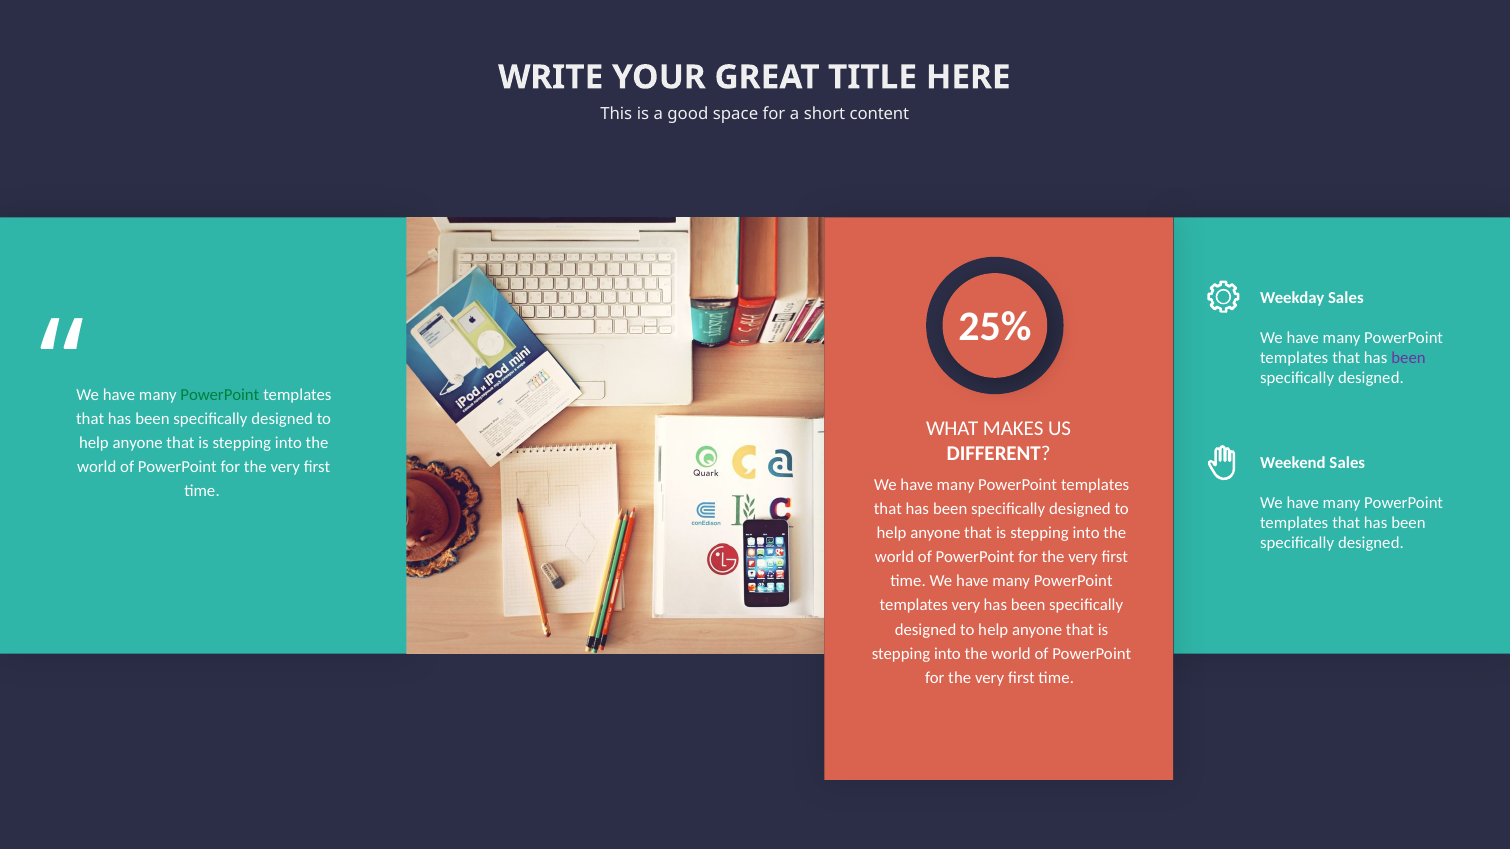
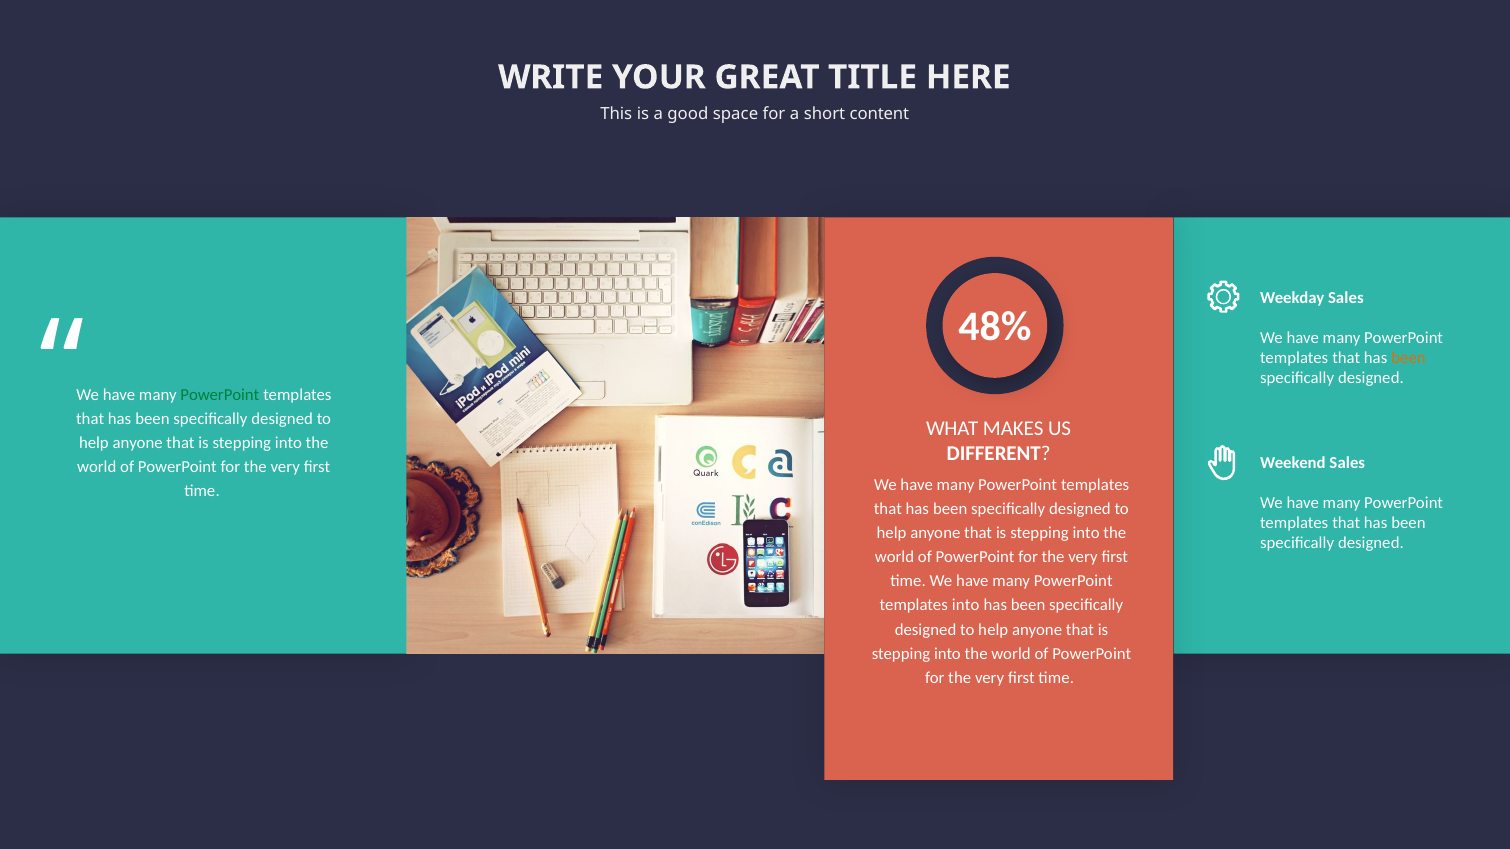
25%: 25% -> 48% (995, 326)
been colour: purple -> orange (1409, 358)
templates very: very -> into (966, 606)
